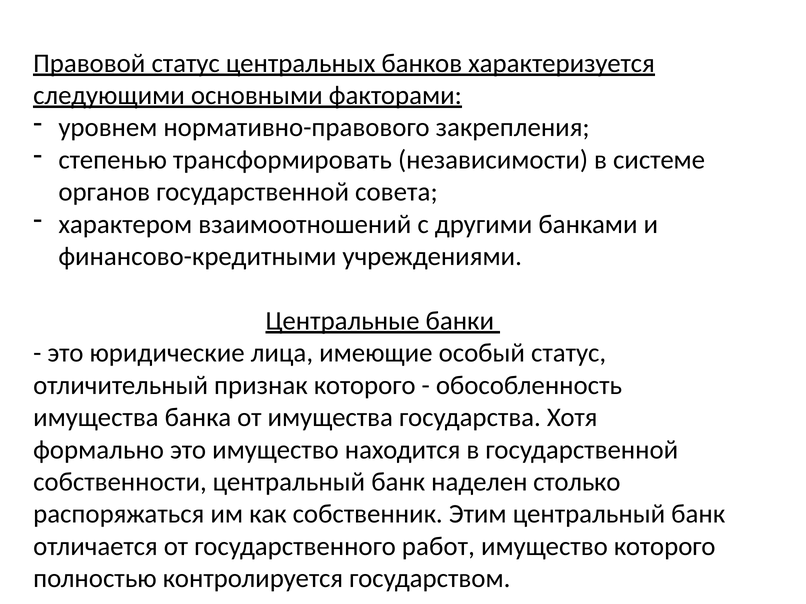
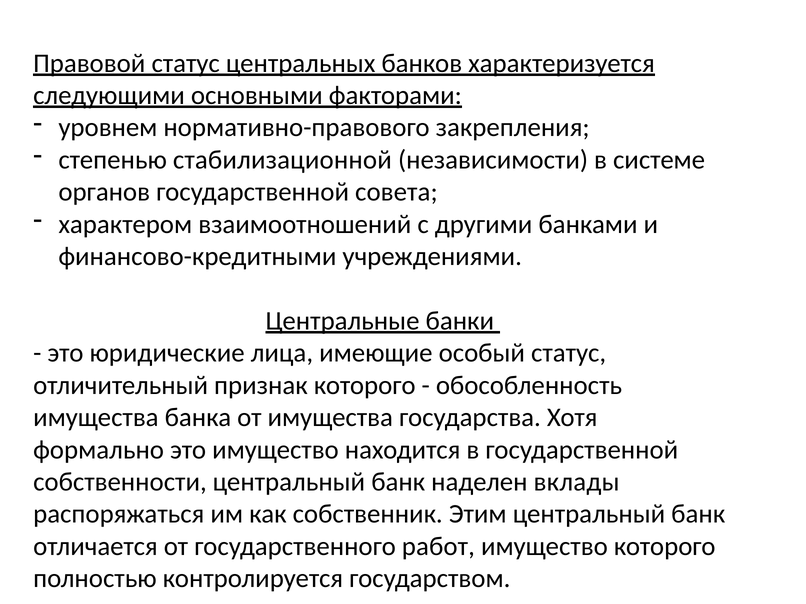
трансформировать: трансформировать -> стабилизационной (282, 160)
столько: столько -> вклады (577, 482)
